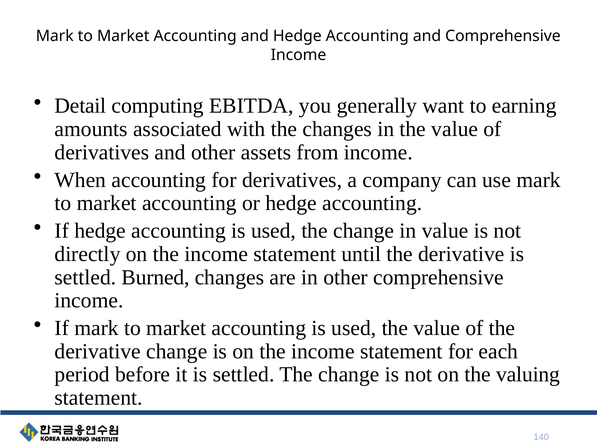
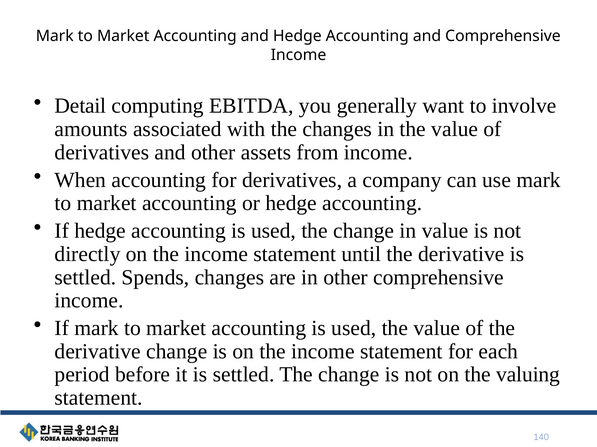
earning: earning -> involve (524, 106)
Burned: Burned -> Spends (155, 278)
